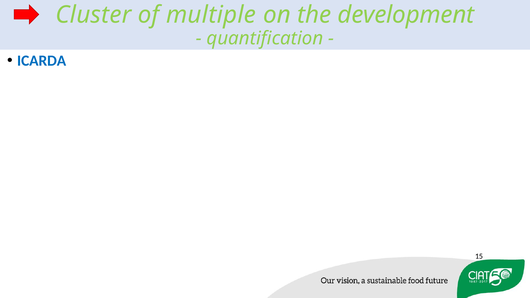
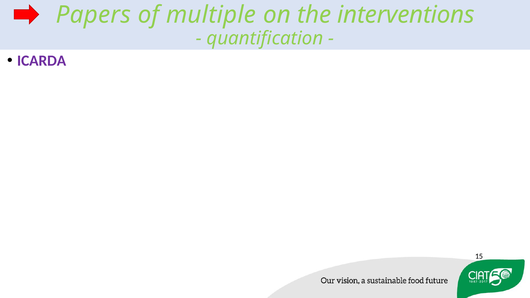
Cluster: Cluster -> Papers (93, 15)
development: development -> interventions (406, 15)
ICARDA colour: blue -> purple (42, 61)
